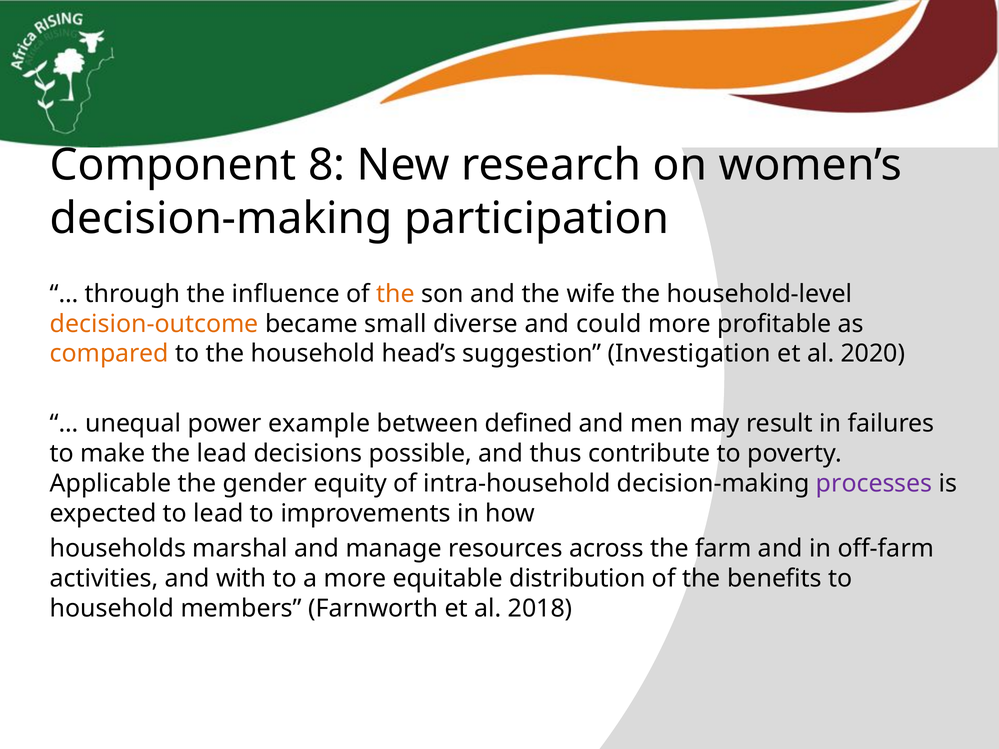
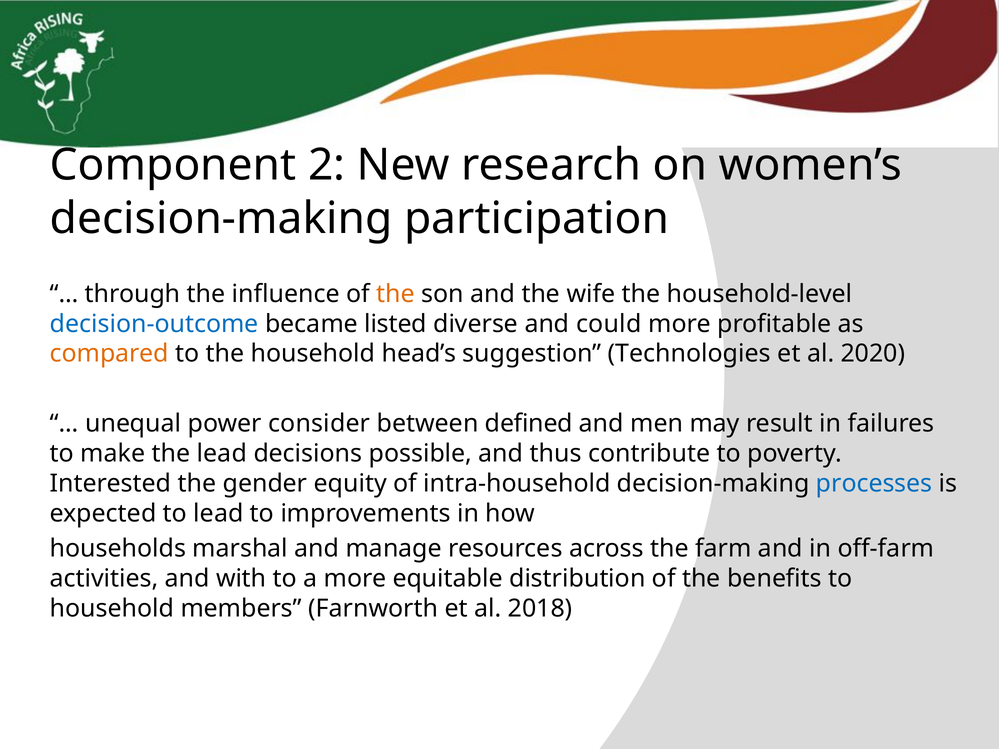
8: 8 -> 2 (327, 165)
decision-outcome colour: orange -> blue (154, 324)
small: small -> listed (396, 324)
Investigation: Investigation -> Technologies (689, 354)
example: example -> consider (319, 424)
Applicable: Applicable -> Interested (111, 484)
processes colour: purple -> blue (874, 484)
